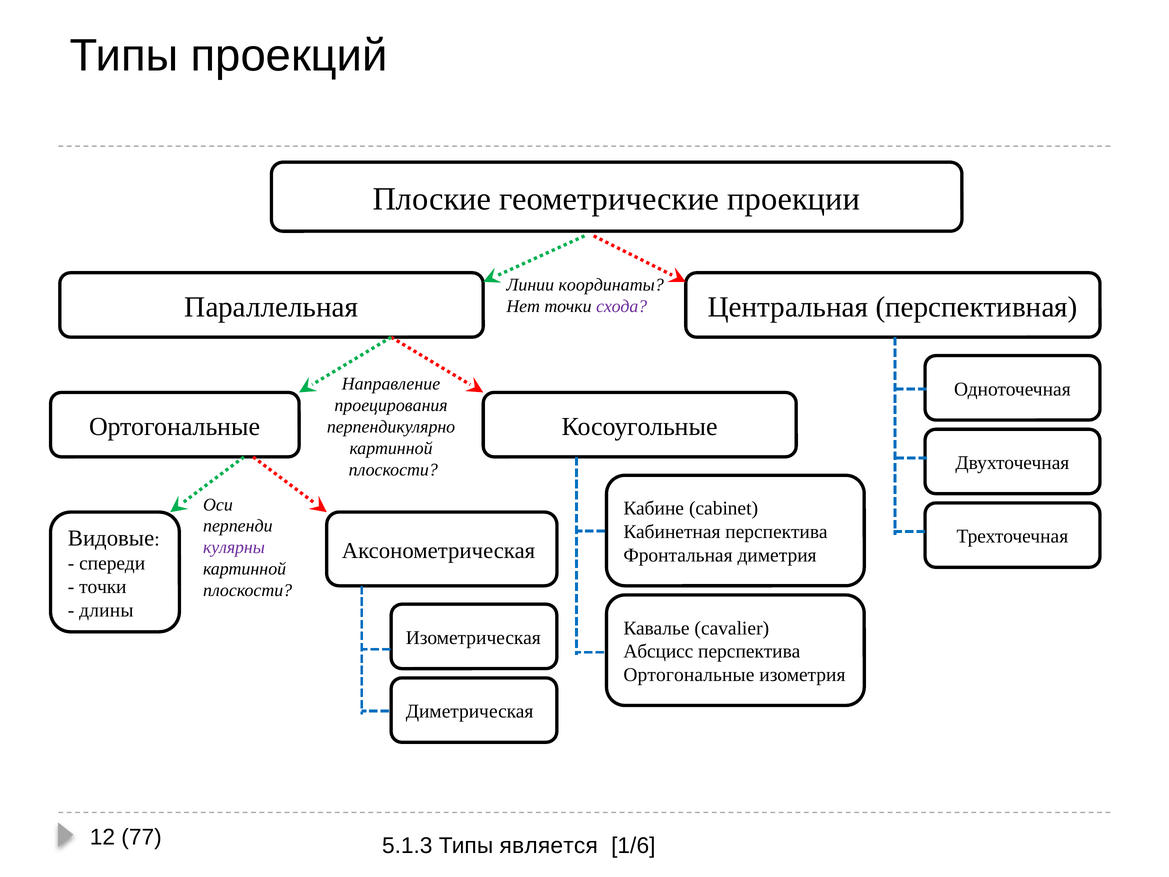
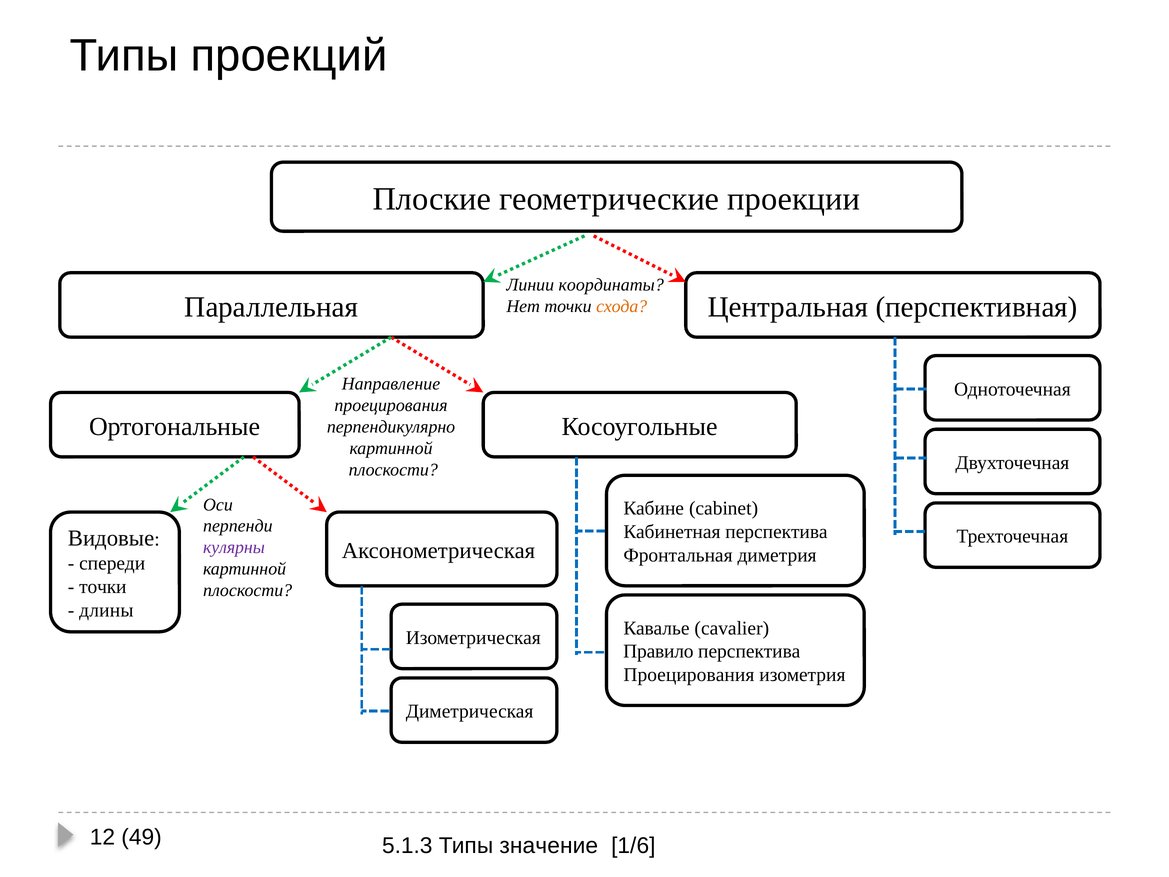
схода colour: purple -> orange (622, 306)
Абсцисс: Абсцисс -> Правило (658, 651)
Ортогональные: Ортогональные -> Проецирования (689, 675)
77: 77 -> 49 (142, 837)
является: является -> значение (549, 845)
